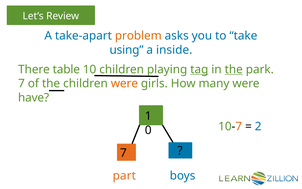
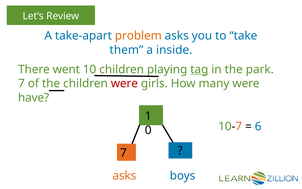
using: using -> them (126, 50)
table: table -> went (66, 69)
the underline: present -> none (234, 69)
were colour: orange -> red (124, 83)
2: 2 -> 6 (258, 126)
part: part -> asks (124, 175)
